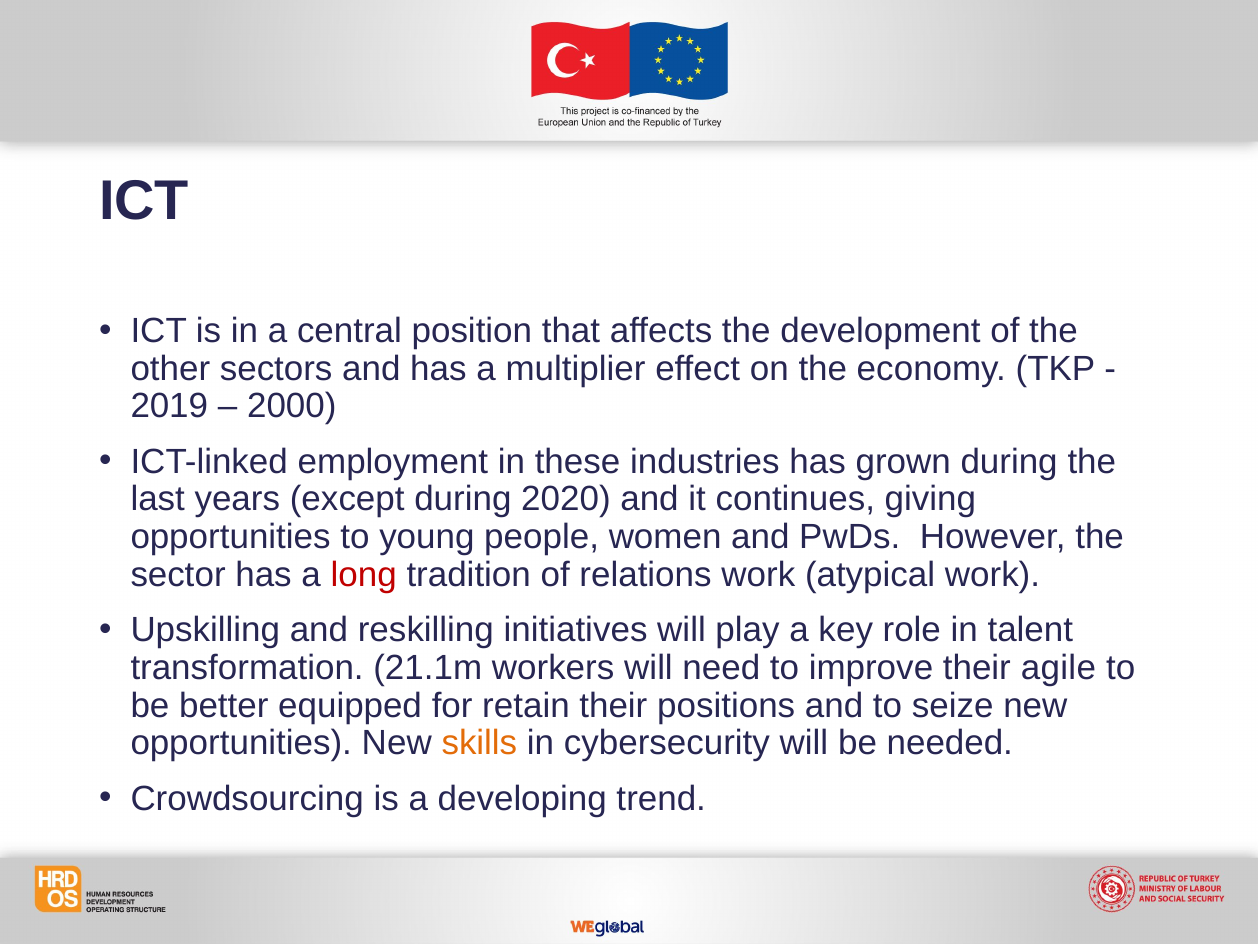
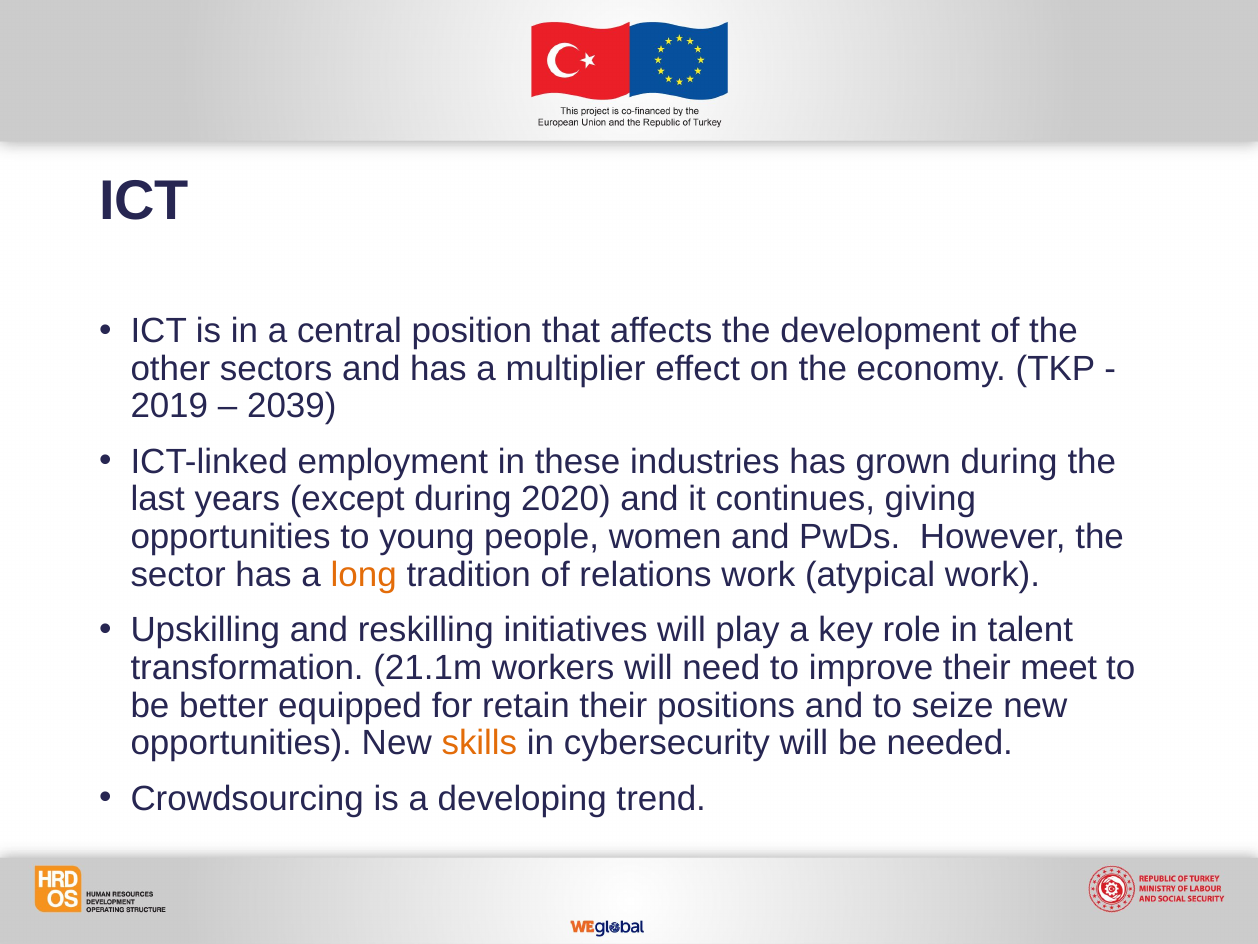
2000: 2000 -> 2039 (292, 406)
long colour: red -> orange (364, 574)
agile: agile -> meet (1059, 667)
